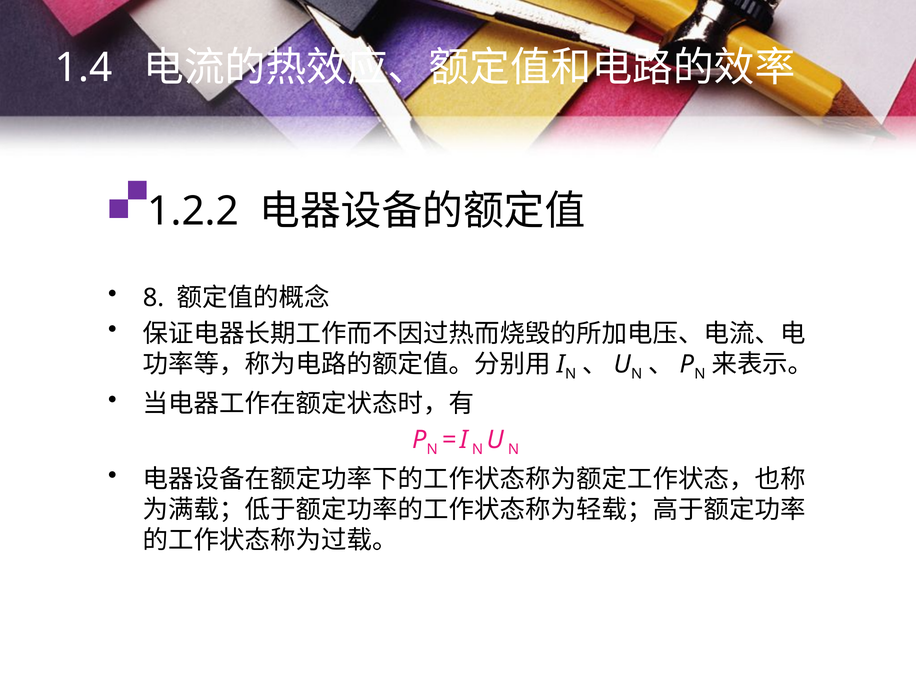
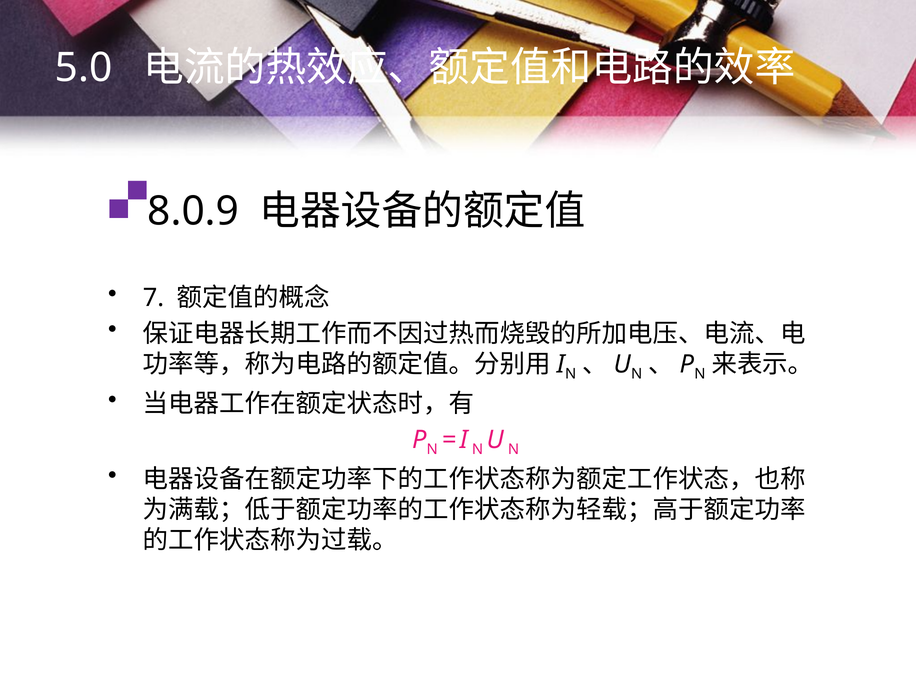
1.4: 1.4 -> 5.0 (84, 68)
1.2.2: 1.2.2 -> 8.0.9 (193, 211)
8: 8 -> 7 (153, 298)
